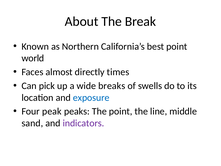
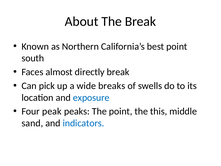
world: world -> south (33, 58)
directly times: times -> break (118, 72)
line: line -> this (159, 111)
indicators colour: purple -> blue (83, 123)
